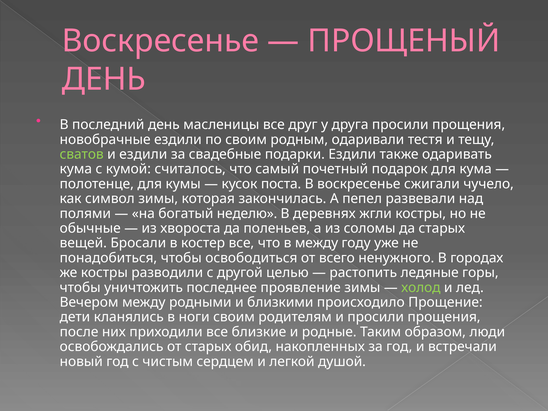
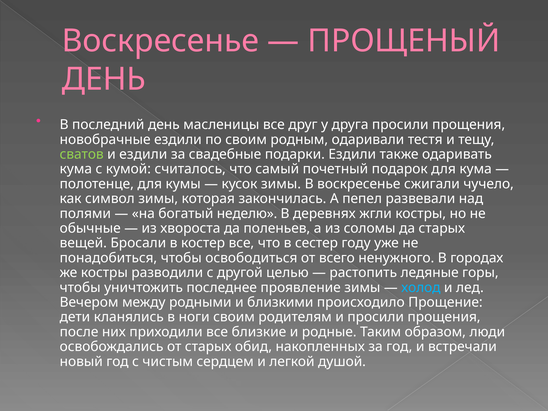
кусок поста: поста -> зимы (281, 184)
в между: между -> сестер (316, 243)
холод colour: light green -> light blue (421, 288)
